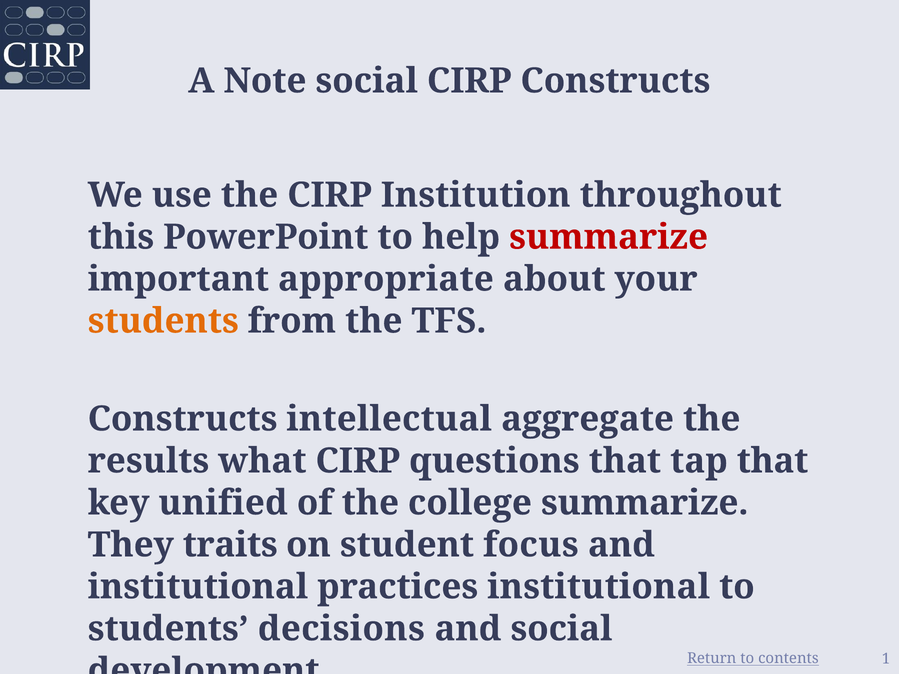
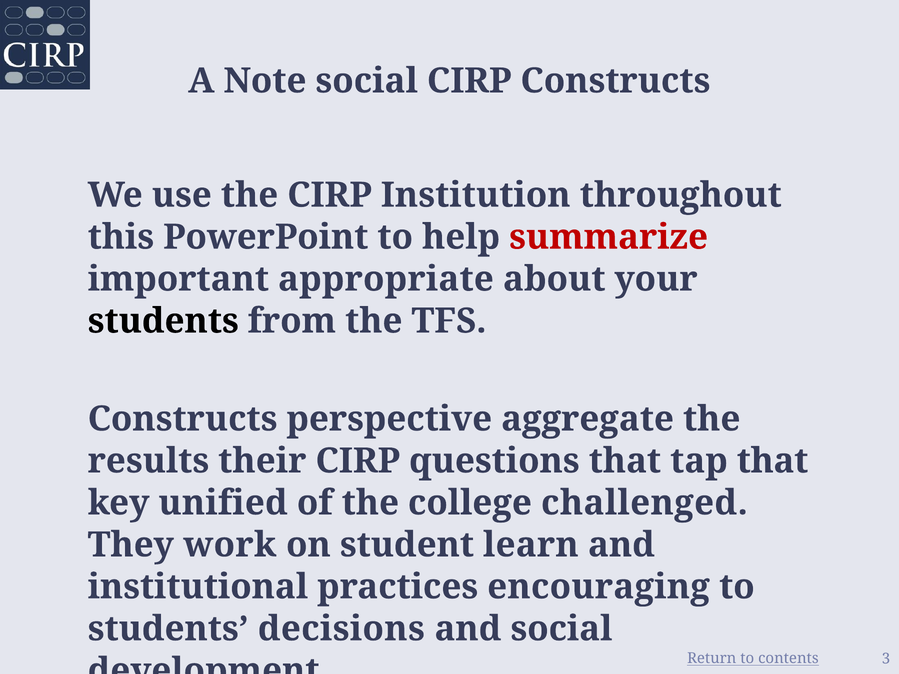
students colour: orange -> black (163, 321)
intellectual: intellectual -> perspective (389, 419)
what: what -> their (262, 461)
college summarize: summarize -> challenged (644, 503)
traits: traits -> work (230, 545)
focus: focus -> learn (531, 545)
practices institutional: institutional -> encouraging (599, 587)
1: 1 -> 3 (886, 659)
